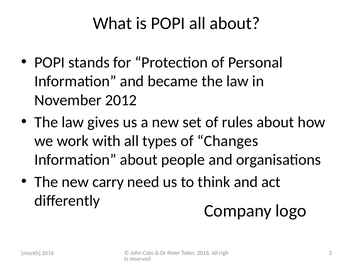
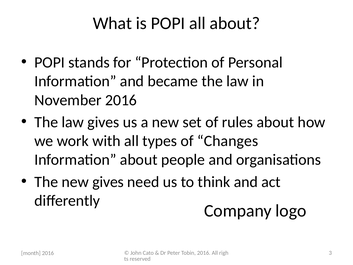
November 2012: 2012 -> 2016 (121, 100)
new carry: carry -> gives (108, 182)
